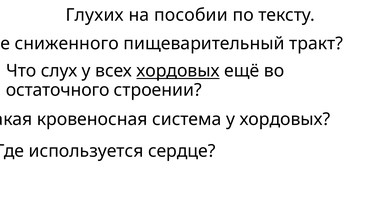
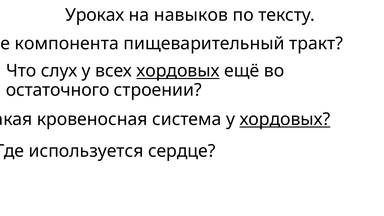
Глухих: Глухих -> Уроках (95, 15)
пособии: пособии -> навыков (191, 15)
сниженного: сниженного -> компонента (67, 44)
хордовых underline: none -> present (285, 119)
